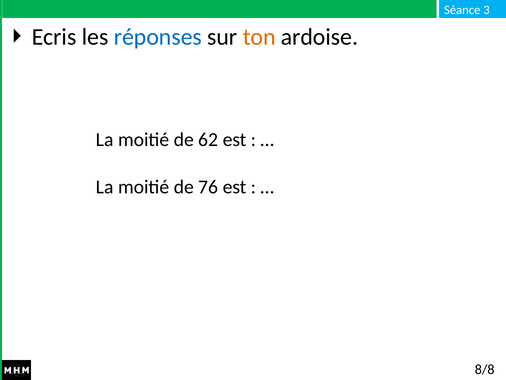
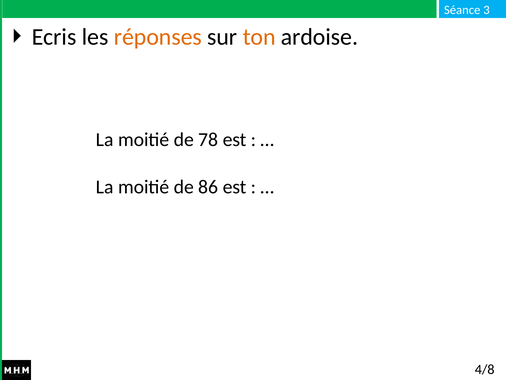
réponses colour: blue -> orange (158, 37)
62: 62 -> 78 (208, 140)
76: 76 -> 86 (208, 187)
8/8: 8/8 -> 4/8 (485, 369)
